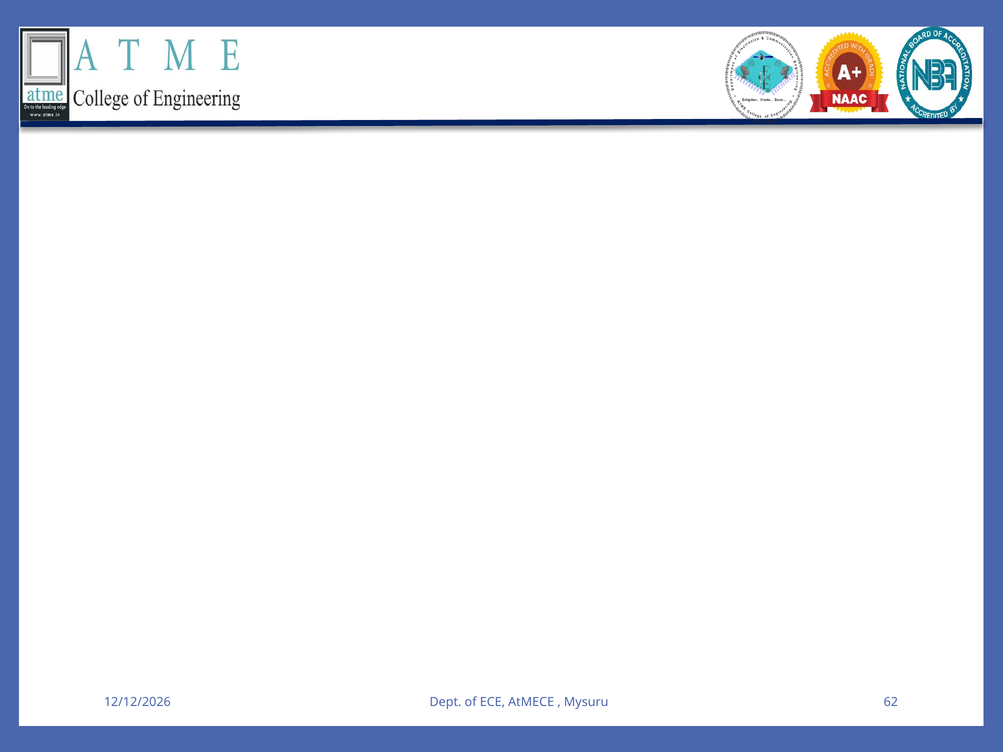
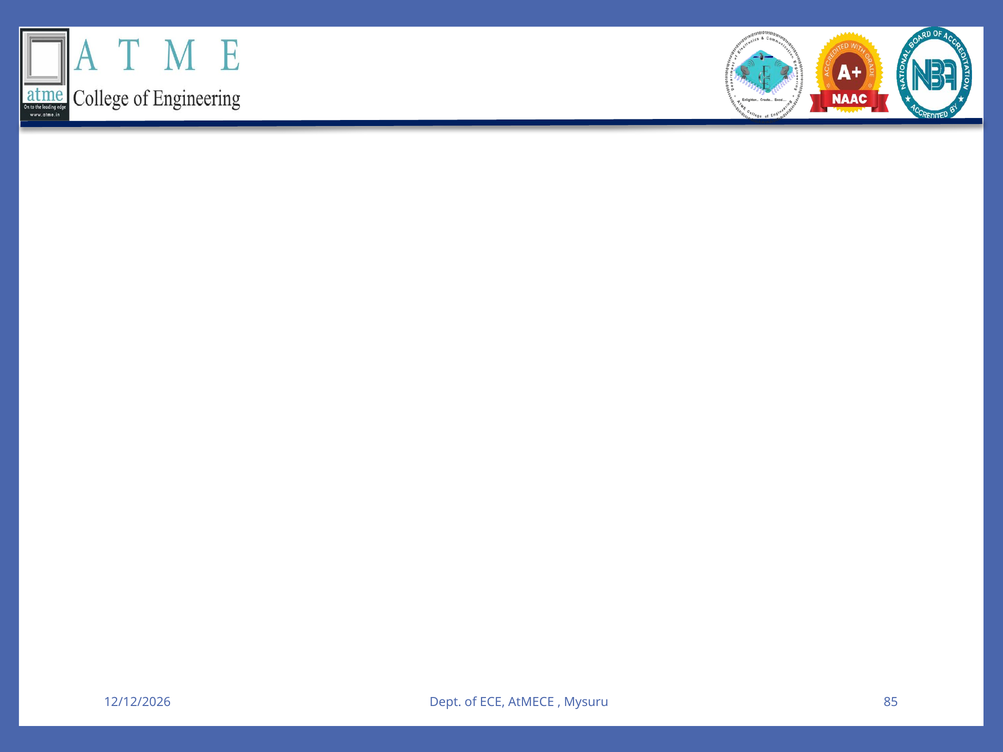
62: 62 -> 85 (891, 703)
